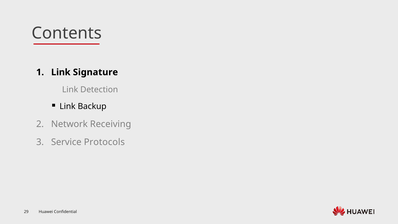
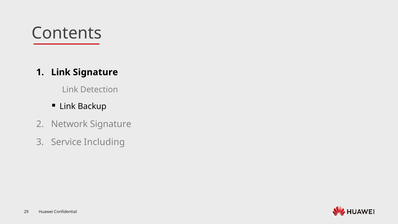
Network Receiving: Receiving -> Signature (111, 124)
Protocols: Protocols -> Including (104, 142)
